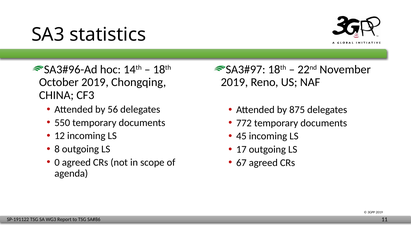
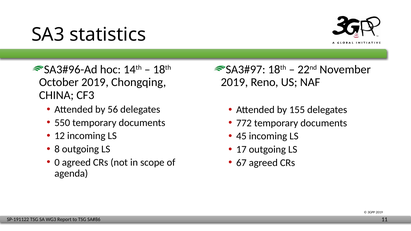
875: 875 -> 155 (297, 110)
